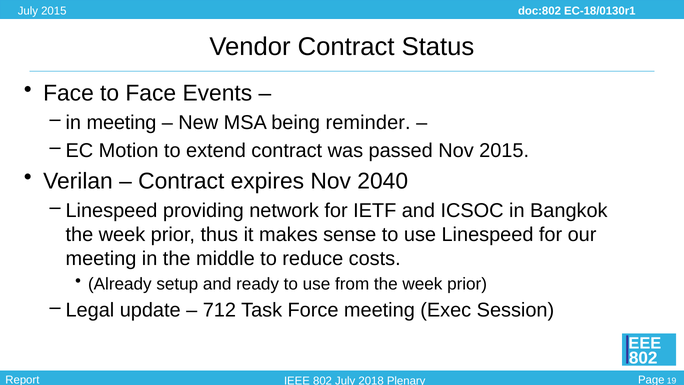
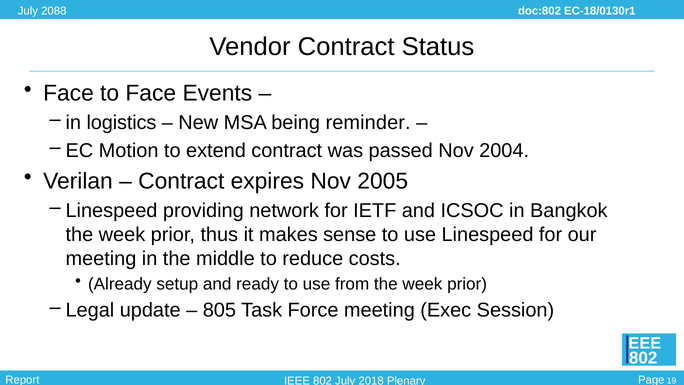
2015: 2015 -> 2088 (54, 11)
in meeting: meeting -> logistics (121, 123)
Nov 2015: 2015 -> 2004 (504, 151)
2040: 2040 -> 2005 (383, 181)
712: 712 -> 805 (219, 310)
